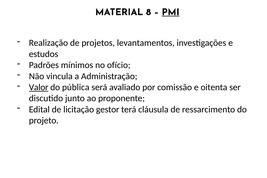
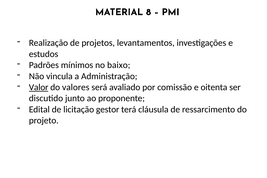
PMI underline: present -> none (171, 12)
ofício: ofício -> baixo (119, 65)
pública: pública -> valores (76, 87)
